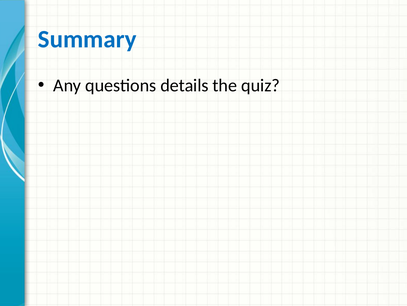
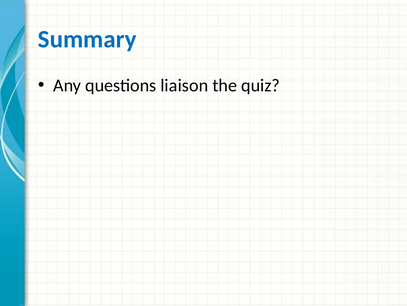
details: details -> liaison (184, 85)
